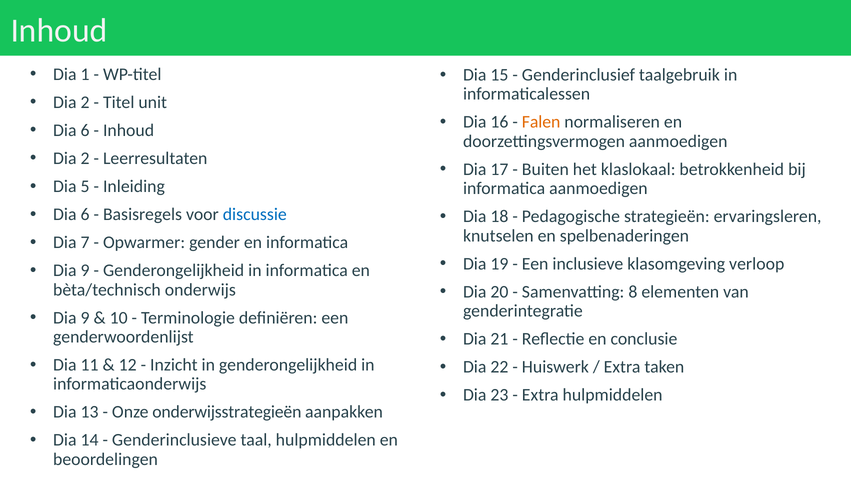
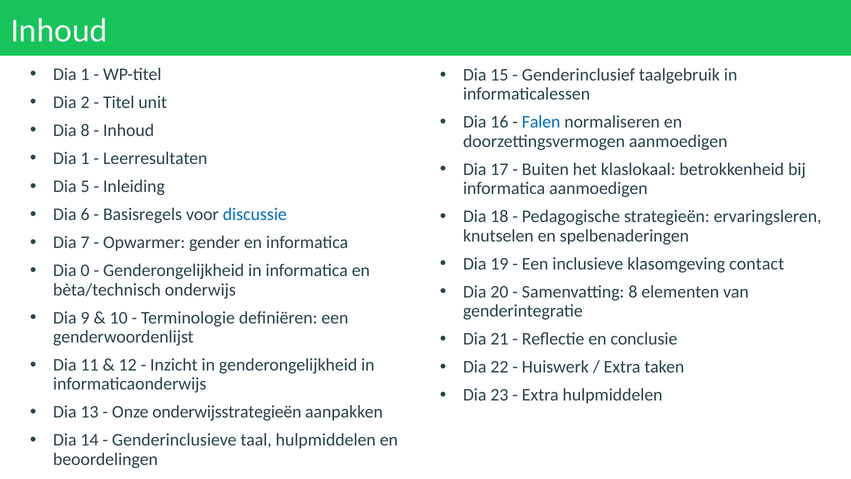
Falen colour: orange -> blue (541, 122)
6: 6 -> 8 (85, 130)
2: 2 -> 1 (85, 158)
verloop: verloop -> contact (757, 264)
9: 9 -> 0 (85, 270)
